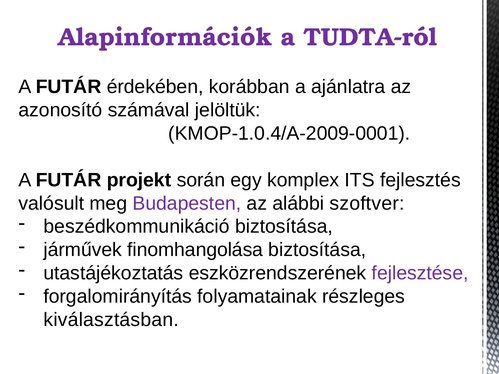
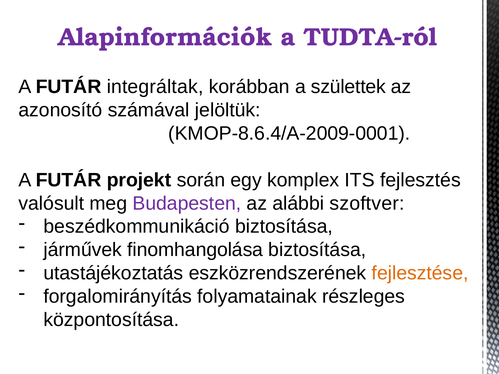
érdekében: érdekében -> integráltak (155, 87)
ajánlatra: ajánlatra -> születtek (348, 87)
KMOP-1.0.4/A-2009-0001: KMOP-1.0.4/A-2009-0001 -> KMOP-8.6.4/A-2009-0001 (289, 134)
fejlesztése colour: purple -> orange (420, 273)
kiválasztásban: kiválasztásban -> központosítása (111, 320)
